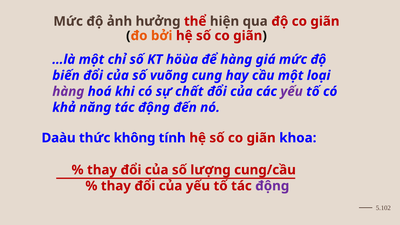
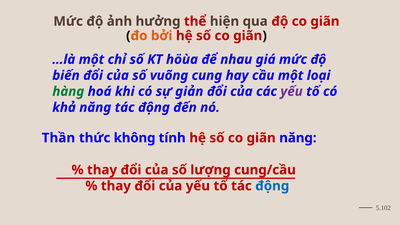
để hàng: hàng -> nhau (236, 59)
hàng colour: purple -> green (68, 91)
chất: chất -> giản (189, 91)
Daàu: Daàu -> Thần (58, 138)
khoa: khoa -> năng (298, 138)
động colour: purple -> blue (272, 186)
